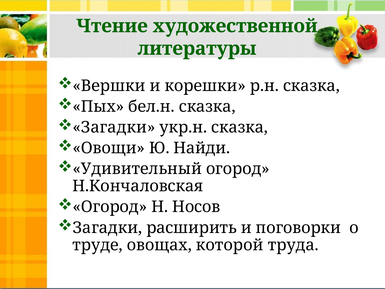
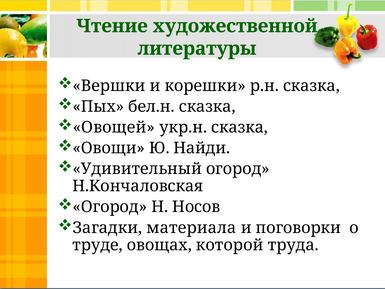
Загадки: Загадки -> Овощей (114, 127)
расширить: расширить -> материала (191, 228)
